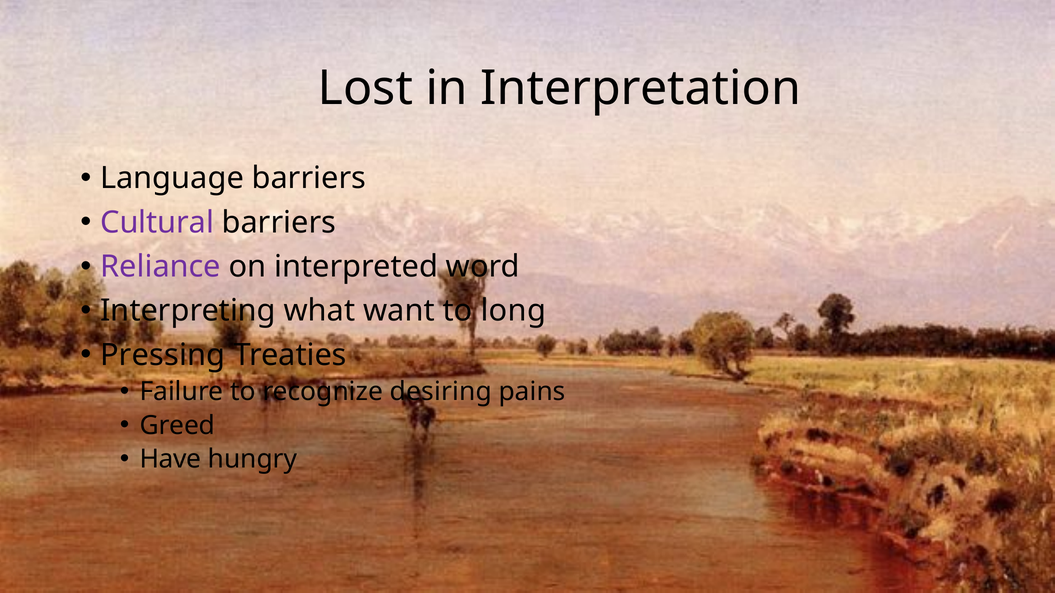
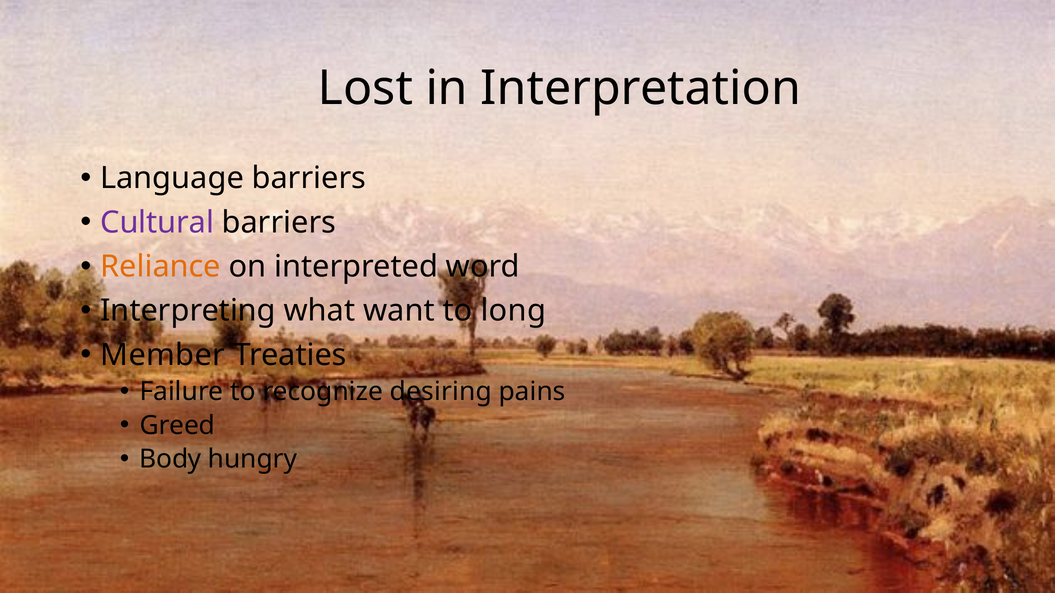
Reliance colour: purple -> orange (161, 267)
Pressing: Pressing -> Member (163, 355)
Have: Have -> Body (170, 460)
